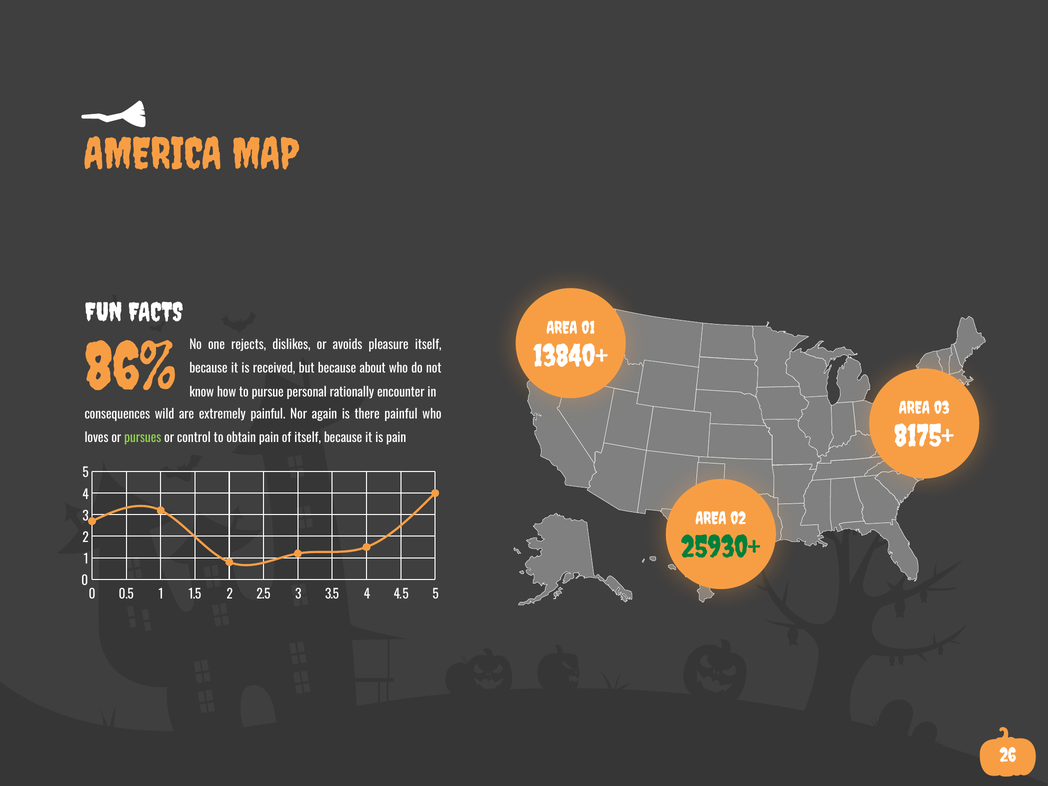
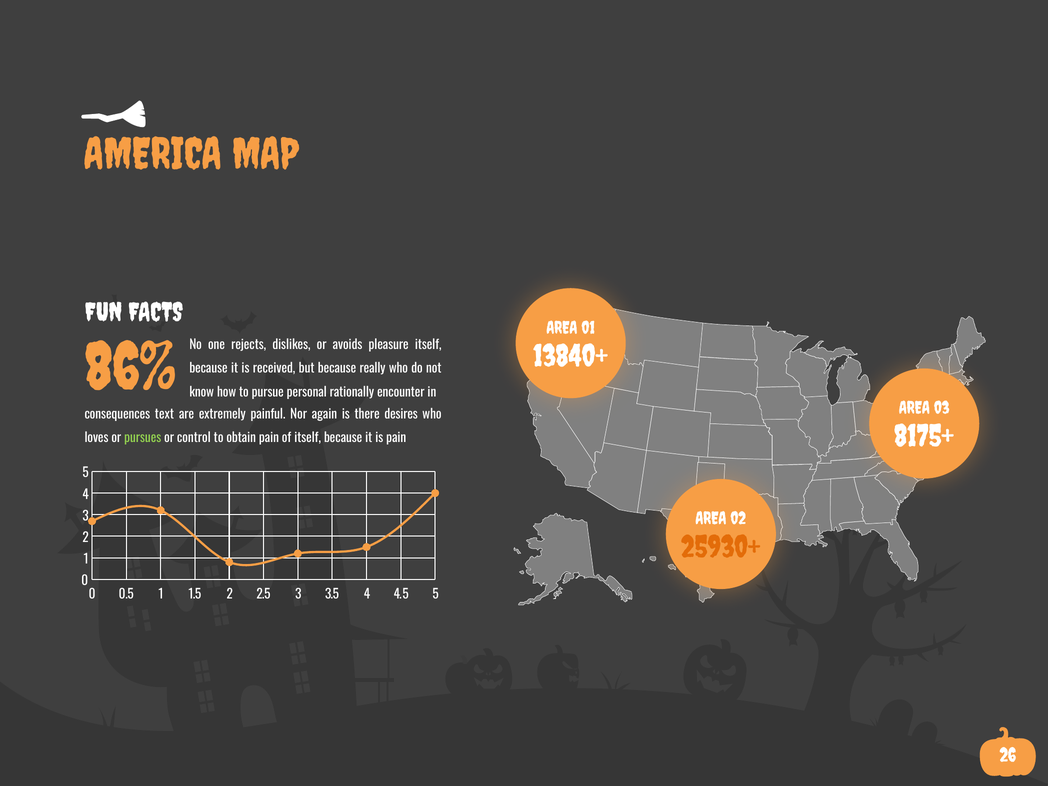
about: about -> really (373, 369)
wild: wild -> text (164, 414)
there painful: painful -> desires (401, 414)
25930+ colour: green -> orange (721, 547)
